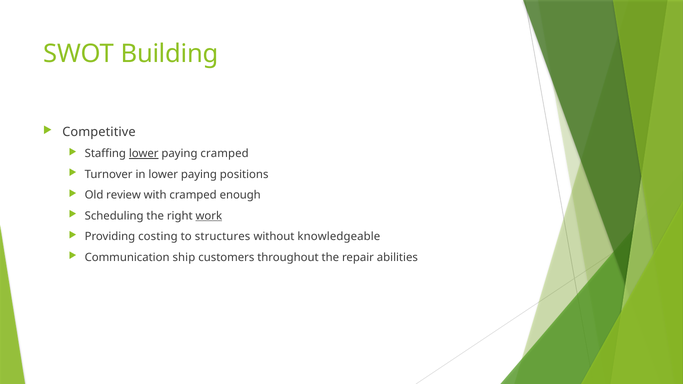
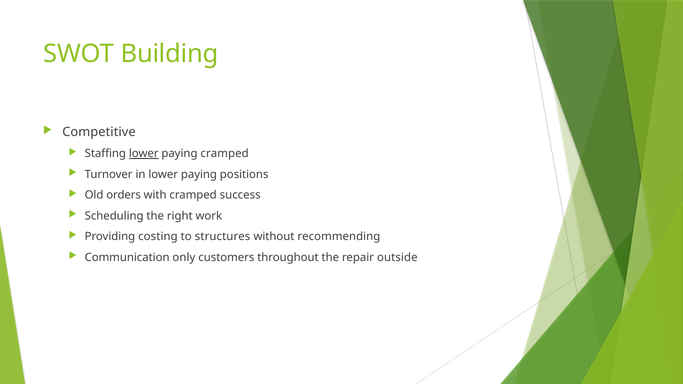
review: review -> orders (124, 195)
enough: enough -> success (240, 195)
work underline: present -> none (209, 216)
knowledgeable: knowledgeable -> recommending (339, 237)
ship: ship -> only (184, 258)
abilities: abilities -> outside (397, 258)
